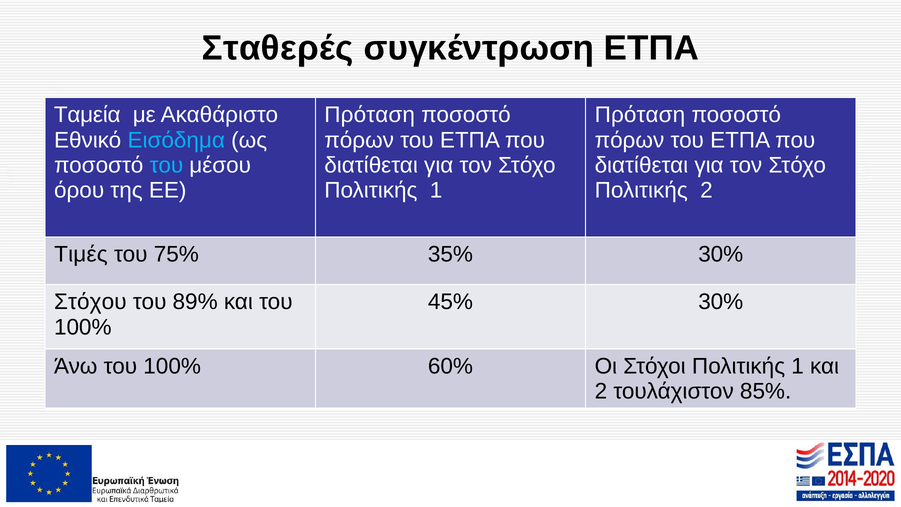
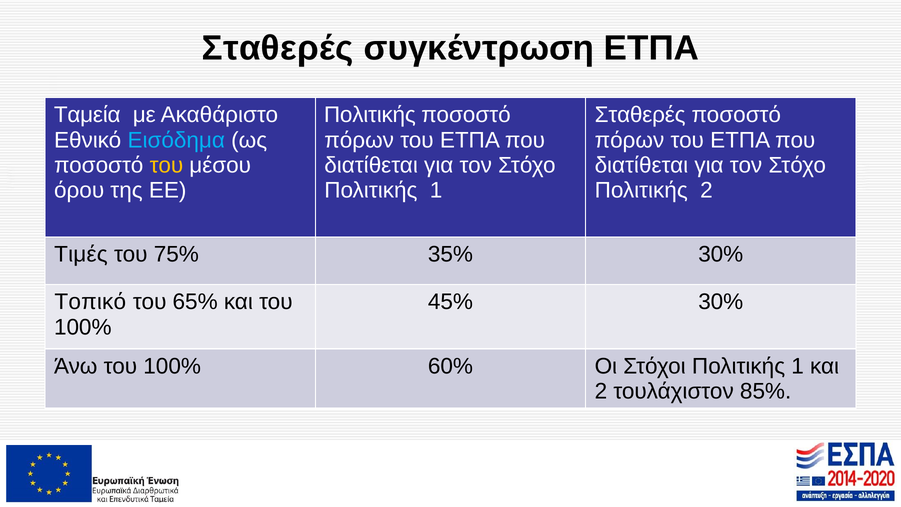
Πρόταση: Πρόταση -> Πολιτικής (370, 115)
Πρόταση: Πρόταση -> Σταθερές (640, 115)
του colour: light blue -> yellow (166, 165)
Στόχου: Στόχου -> Τοπικό (90, 302)
89%: 89% -> 65% (195, 302)
